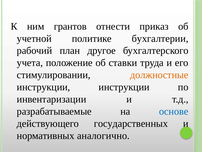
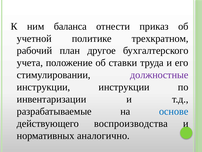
грантов: грантов -> баланса (70, 26)
бухгалтерии: бухгалтерии -> трехкратном (160, 38)
должностные colour: orange -> purple (159, 75)
государственных: государственных -> воспроизводства (131, 123)
